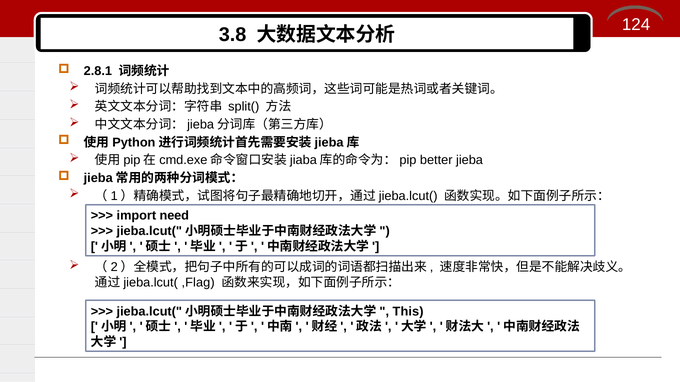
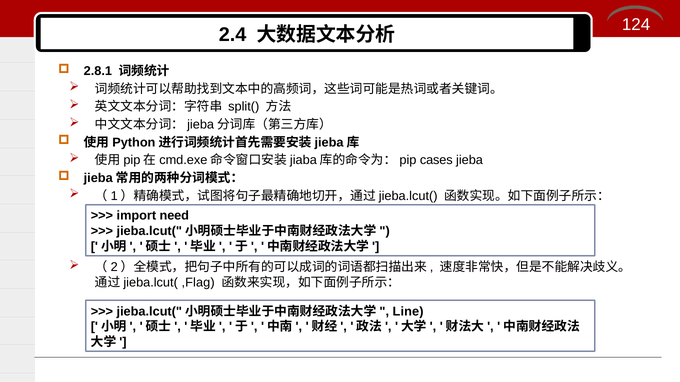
3.8: 3.8 -> 2.4 (233, 35)
better: better -> cases (436, 160)
This: This -> Line (408, 312)
